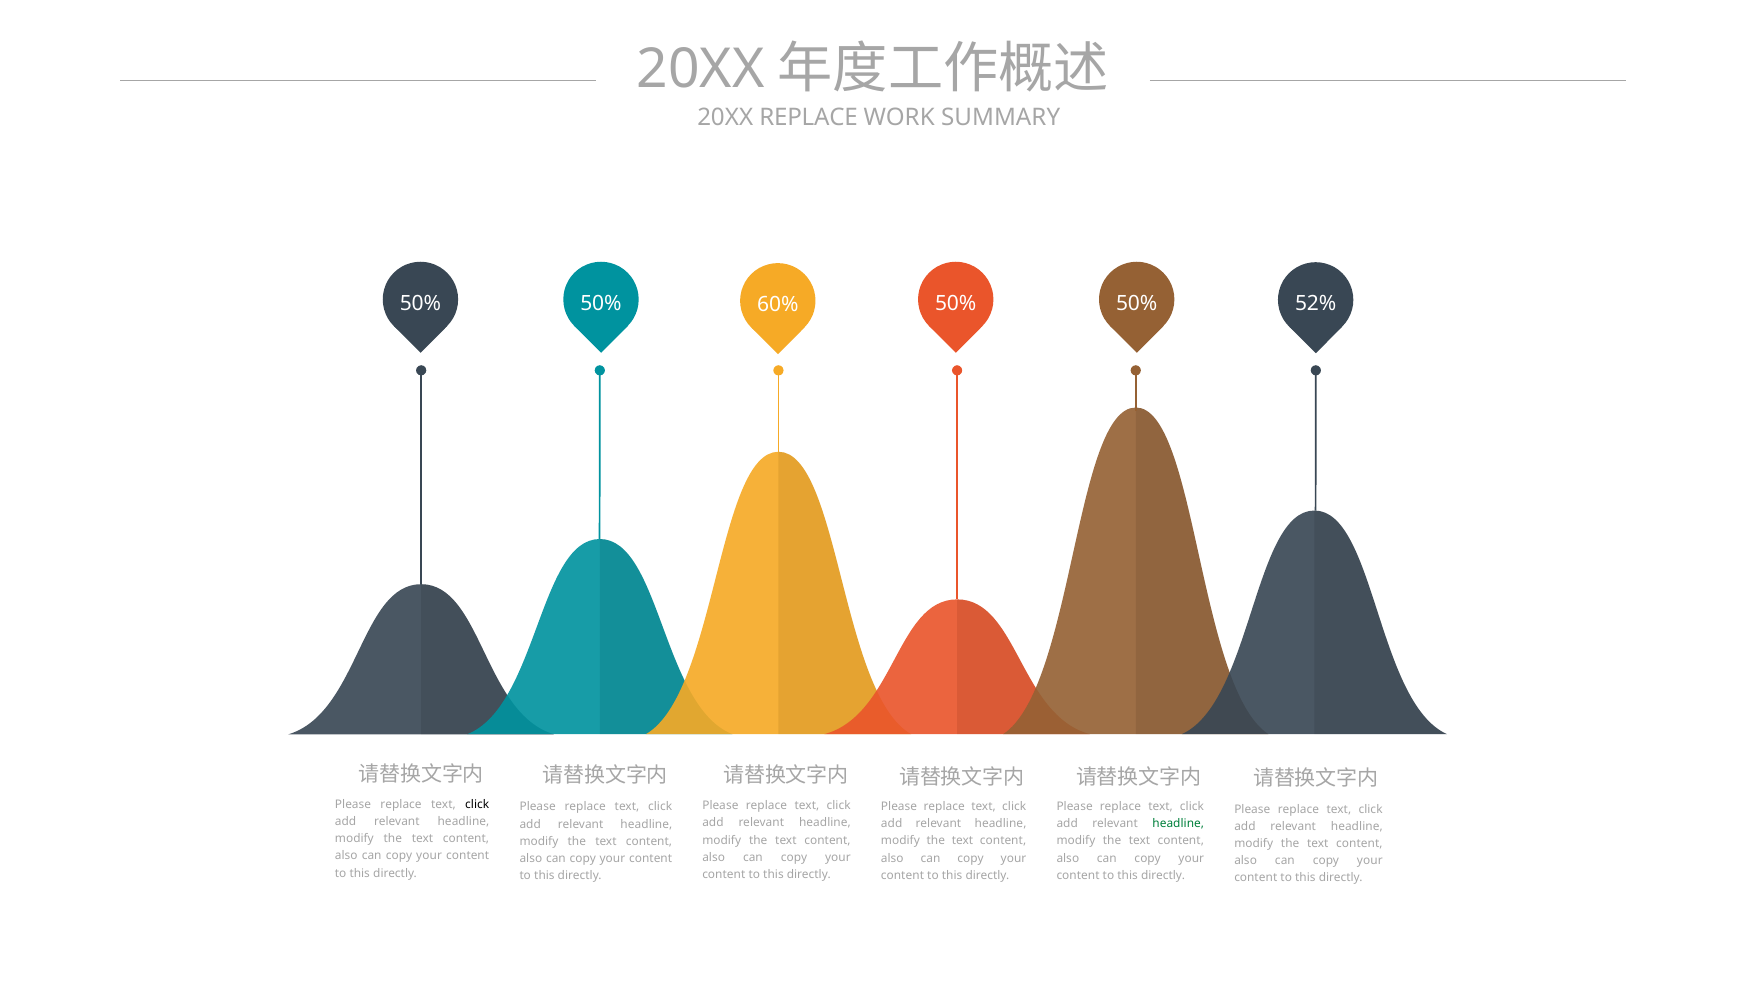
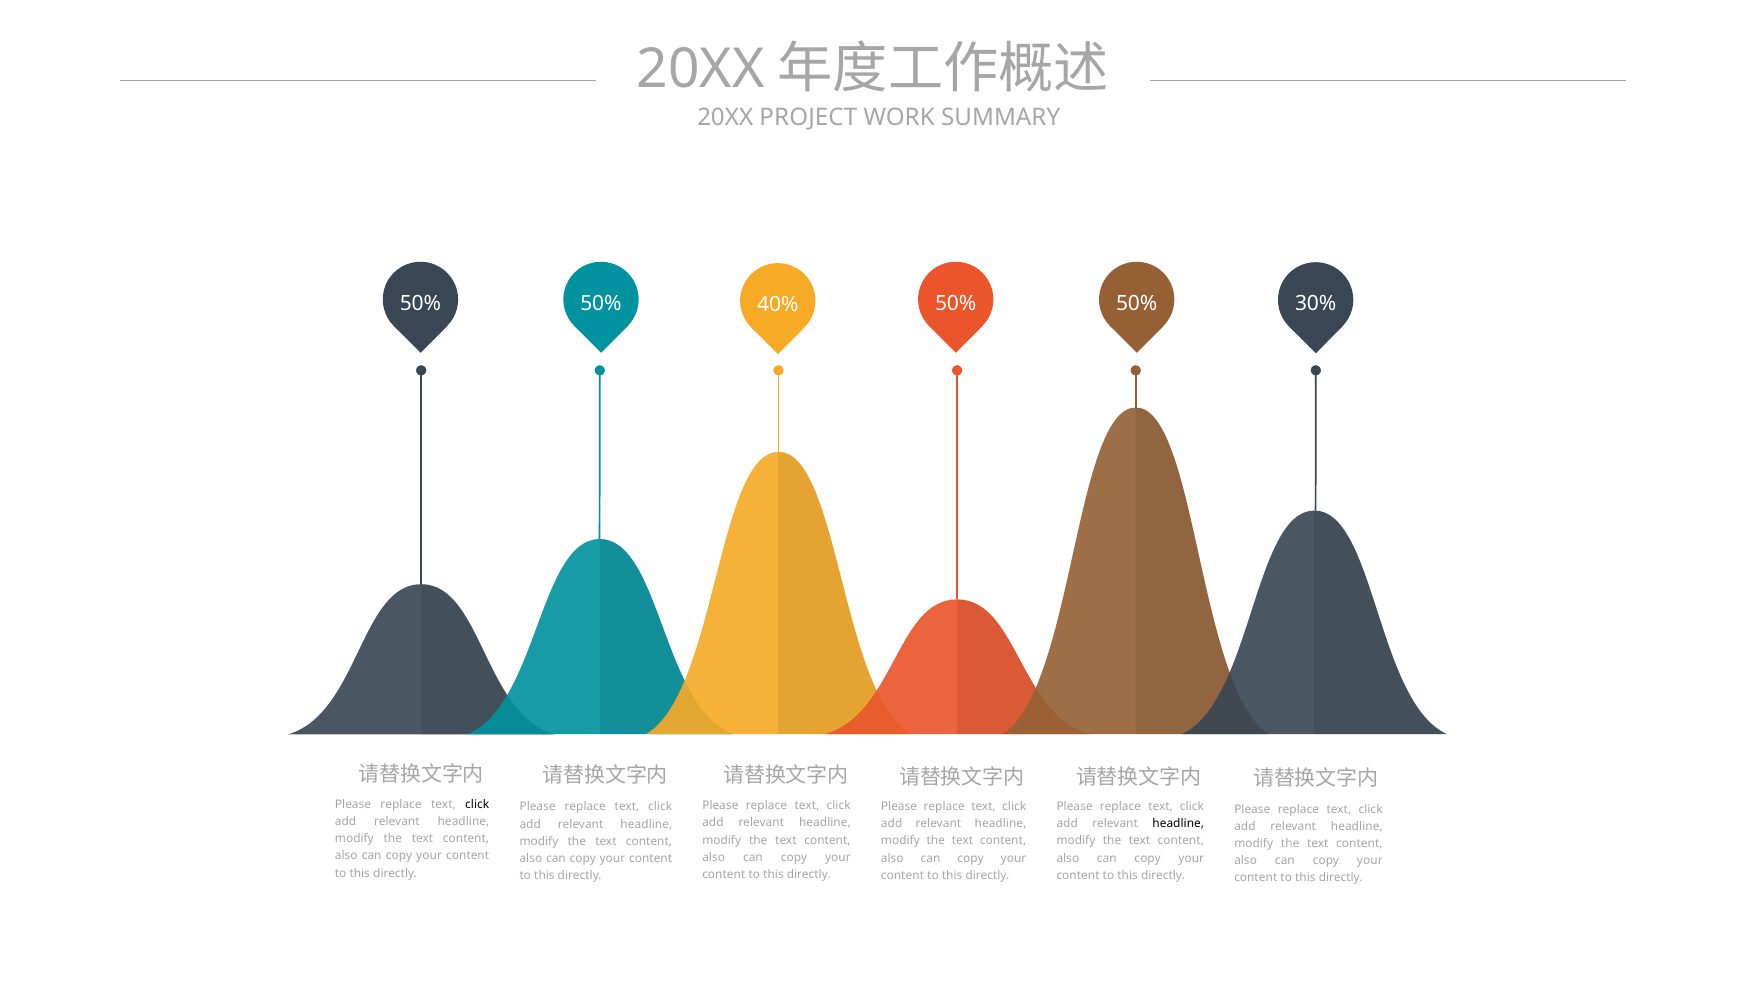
20XX REPLACE: REPLACE -> PROJECT (808, 117)
60%: 60% -> 40% (778, 305)
52%: 52% -> 30% (1316, 304)
headline colour: green -> black (1178, 824)
